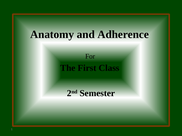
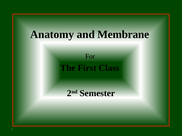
Adherence: Adherence -> Membrane (123, 35)
